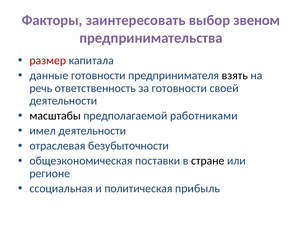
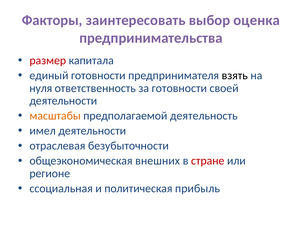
звеном: звеном -> оценка (257, 20)
данные: данные -> единый (49, 76)
речь: речь -> нуля (41, 88)
масштабы colour: black -> orange (55, 116)
работниками: работниками -> деятельность (204, 116)
поставки: поставки -> внешних (158, 161)
стране colour: black -> red (208, 161)
